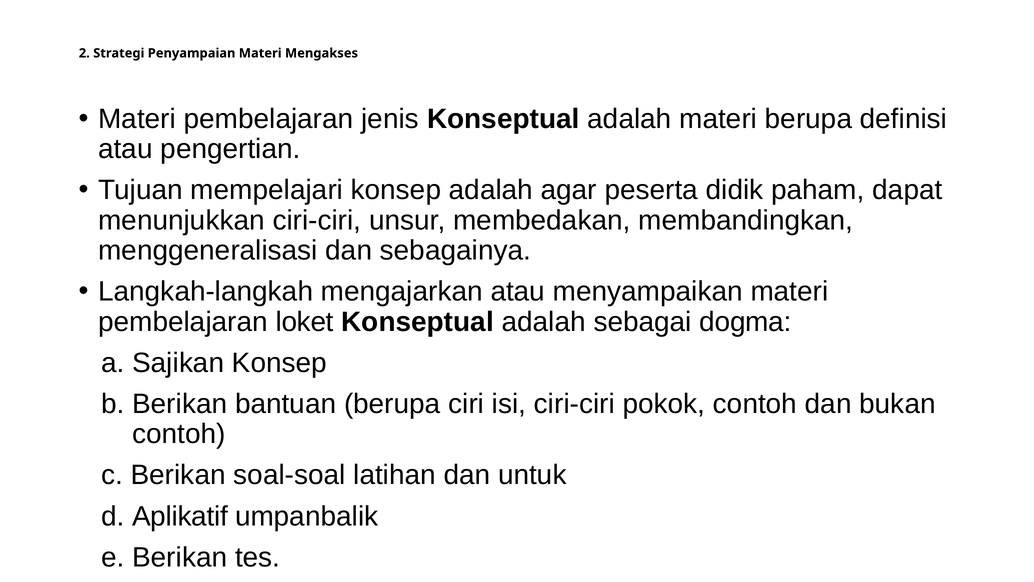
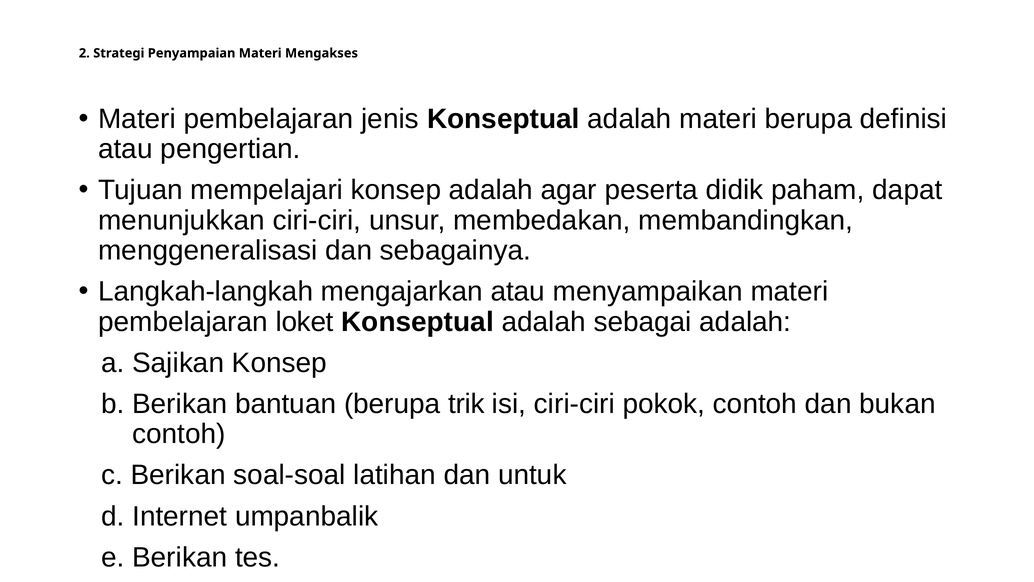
sebagai dogma: dogma -> adalah (745, 322)
ciri: ciri -> trik (466, 404)
Aplikatif: Aplikatif -> Internet (180, 516)
